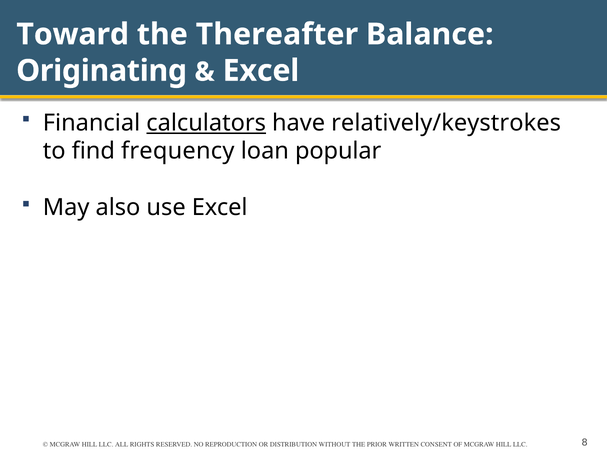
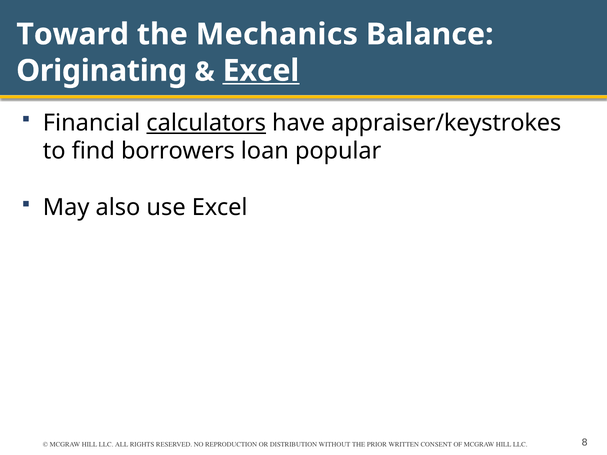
Thereafter: Thereafter -> Mechanics (277, 34)
Excel underline: none -> present (261, 71)
relatively/keystrokes: relatively/keystrokes -> appraiser/keystrokes (446, 123)
frequency: frequency -> borrowers (178, 151)
